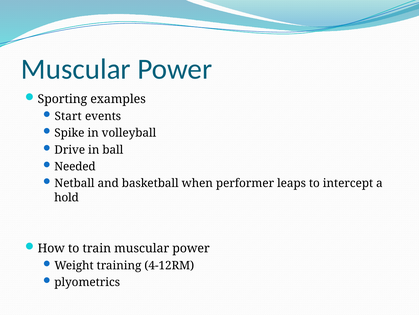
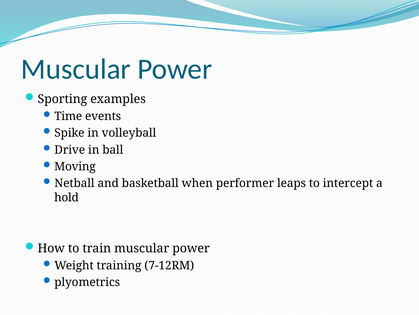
Start: Start -> Time (68, 116)
Needed: Needed -> Moving (75, 166)
4-12RM: 4-12RM -> 7-12RM (169, 265)
